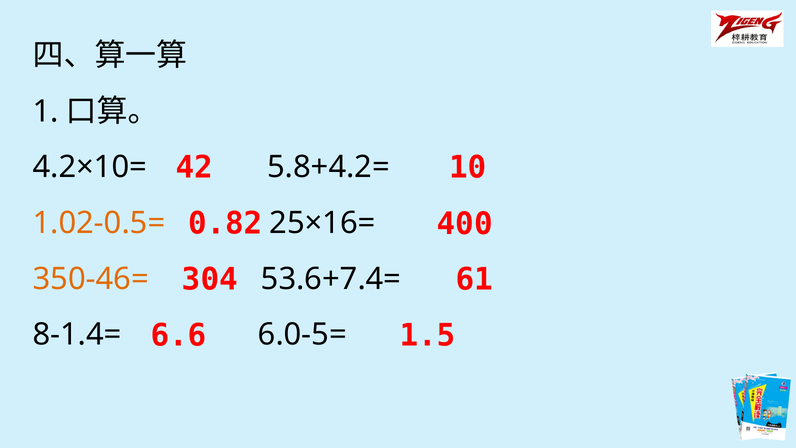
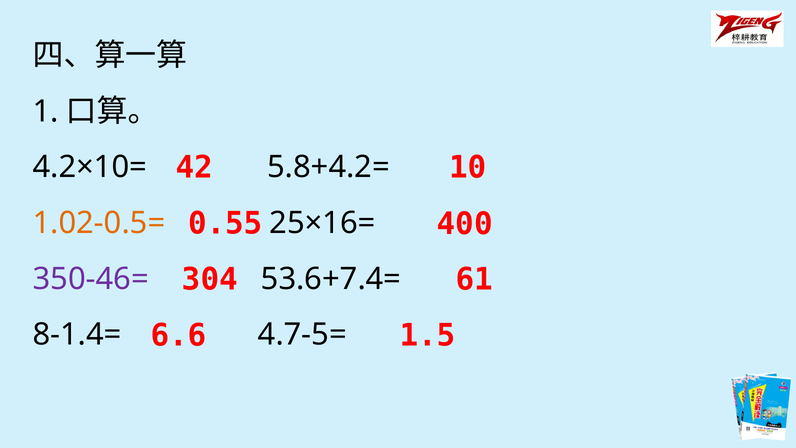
0.82: 0.82 -> 0.55 (225, 224)
350-46= colour: orange -> purple (91, 279)
6.0-5=: 6.0-5= -> 4.7-5= (302, 334)
